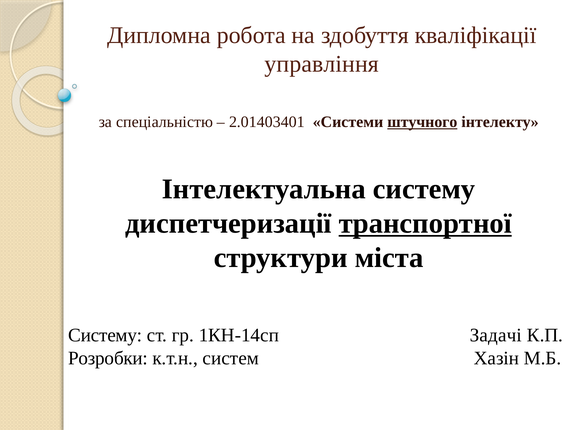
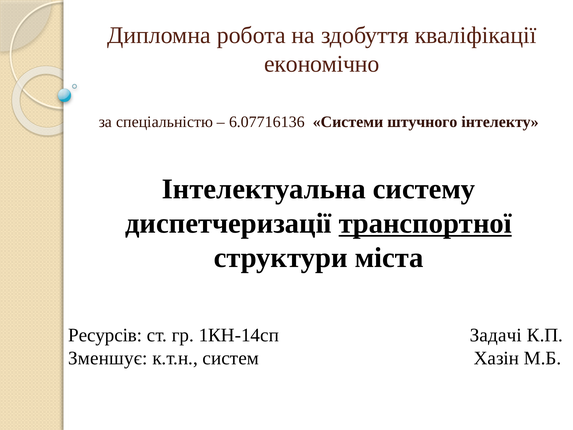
управління: управління -> економічно (322, 64)
2.01403401: 2.01403401 -> 6.07716136 (267, 122)
штучного underline: present -> none (422, 122)
Систему: Систему -> Ресурсів (105, 335)
Розробки: Розробки -> Зменшує (108, 358)
